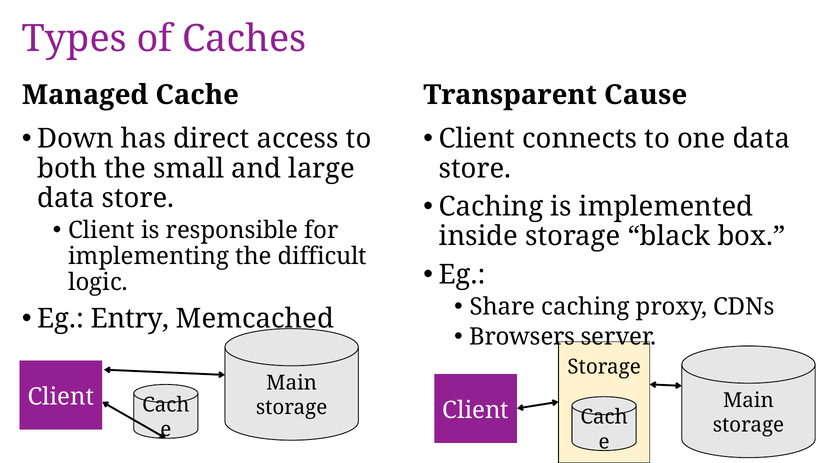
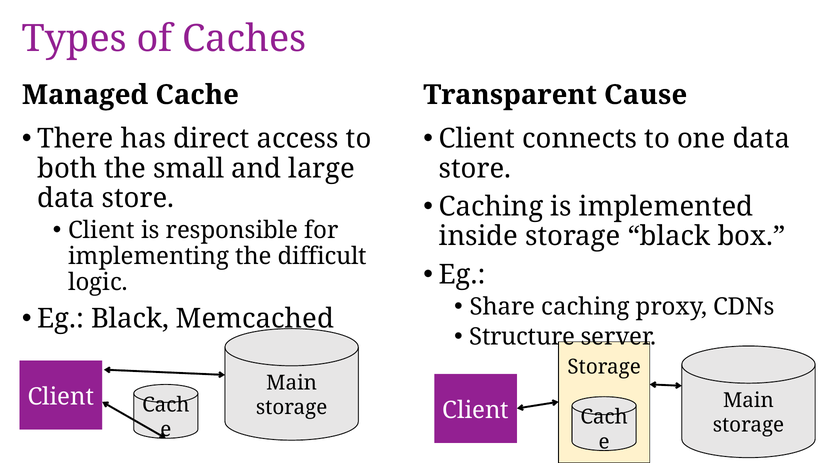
Down: Down -> There (75, 139)
Eg Entry: Entry -> Black (130, 319)
Browsers: Browsers -> Structure (522, 337)
